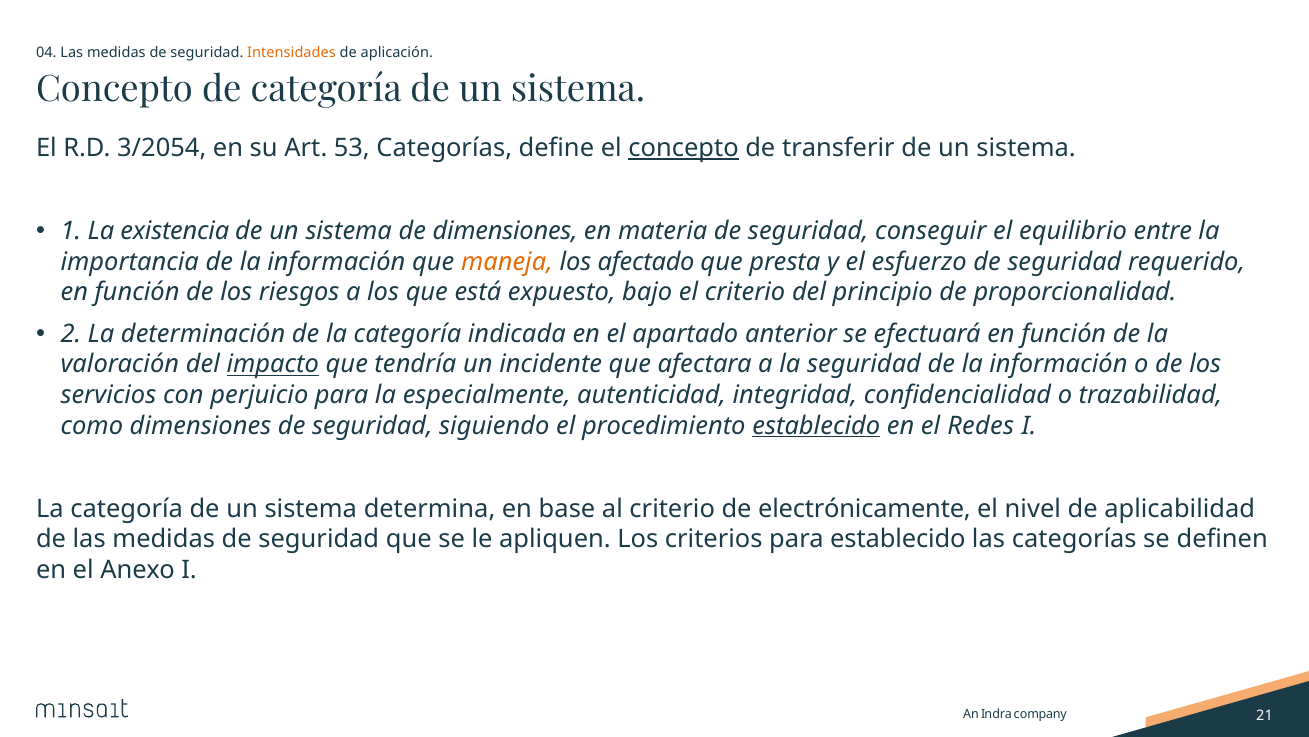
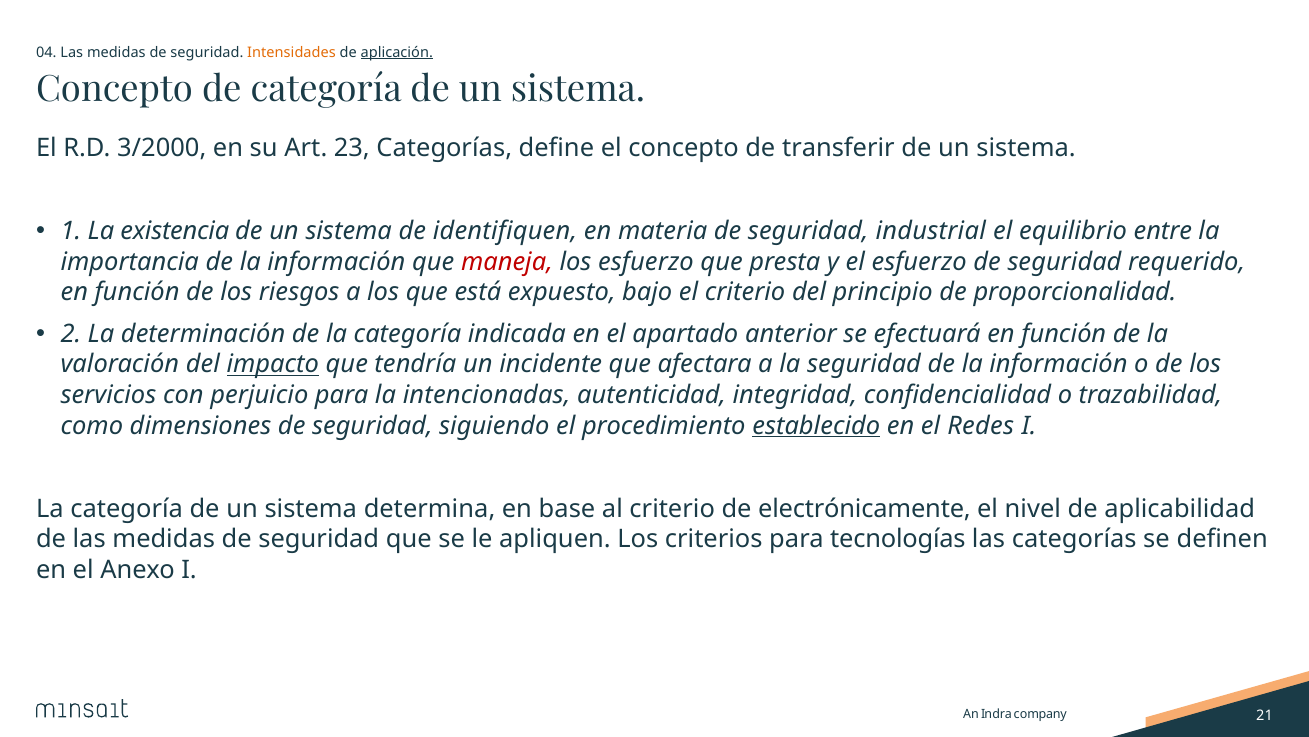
aplicación underline: none -> present (397, 53)
3/2054: 3/2054 -> 3/2000 (162, 148)
53: 53 -> 23 (352, 148)
concepto underline: present -> none (684, 148)
de dimensiones: dimensiones -> identifiquen (505, 231)
conseguir: conseguir -> industrial (931, 231)
maneja colour: orange -> red (507, 262)
los afectado: afectado -> esfuerzo (646, 262)
especialmente: especialmente -> intencionadas (487, 395)
para establecido: establecido -> tecnologías (898, 539)
